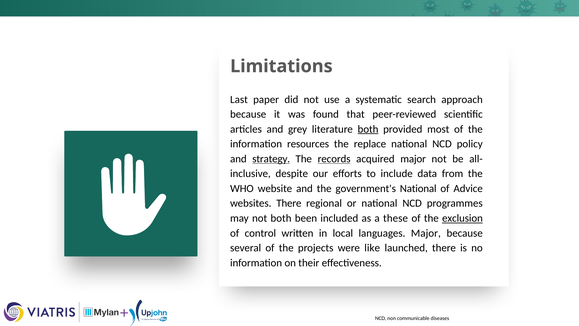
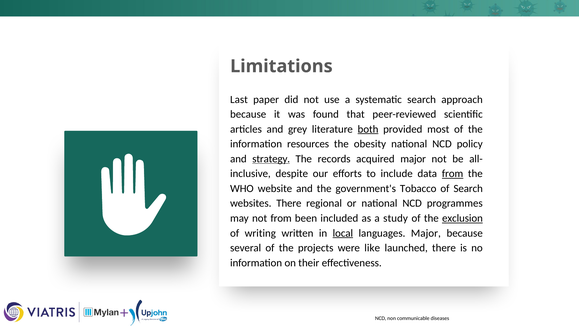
replace: replace -> obesity (370, 144)
records underline: present -> none (334, 159)
from underline: none -> present (453, 174)
government's National: National -> Tobacco (418, 188)
of Advice: Advice -> Search (468, 188)
not both: both -> from (281, 218)
these: these -> study (396, 218)
control: control -> writing (260, 233)
local underline: none -> present (343, 233)
